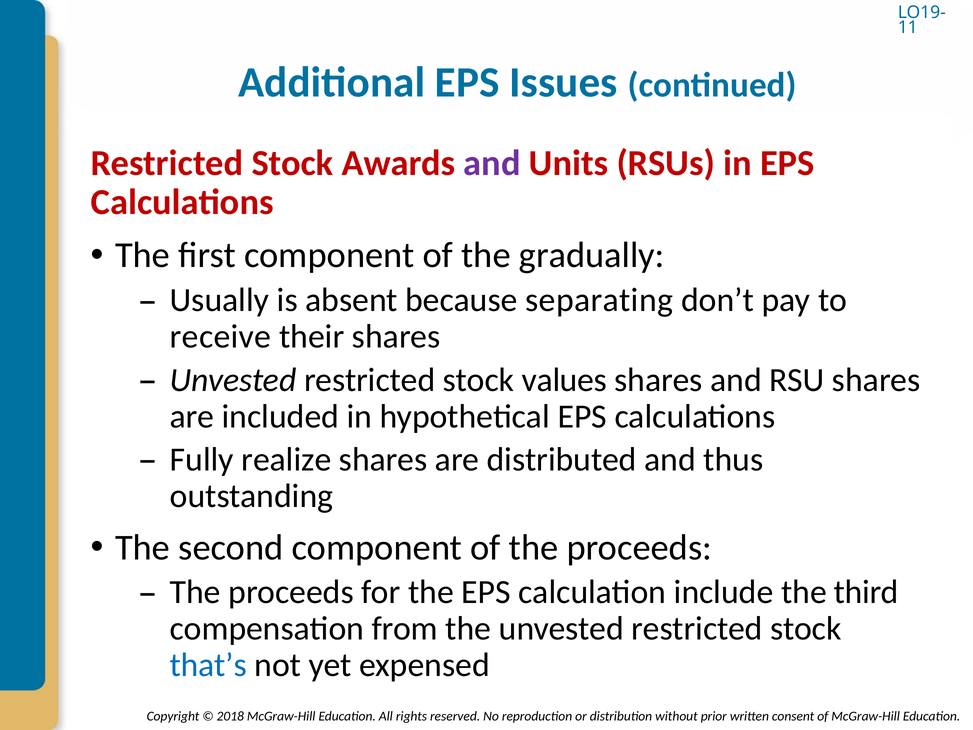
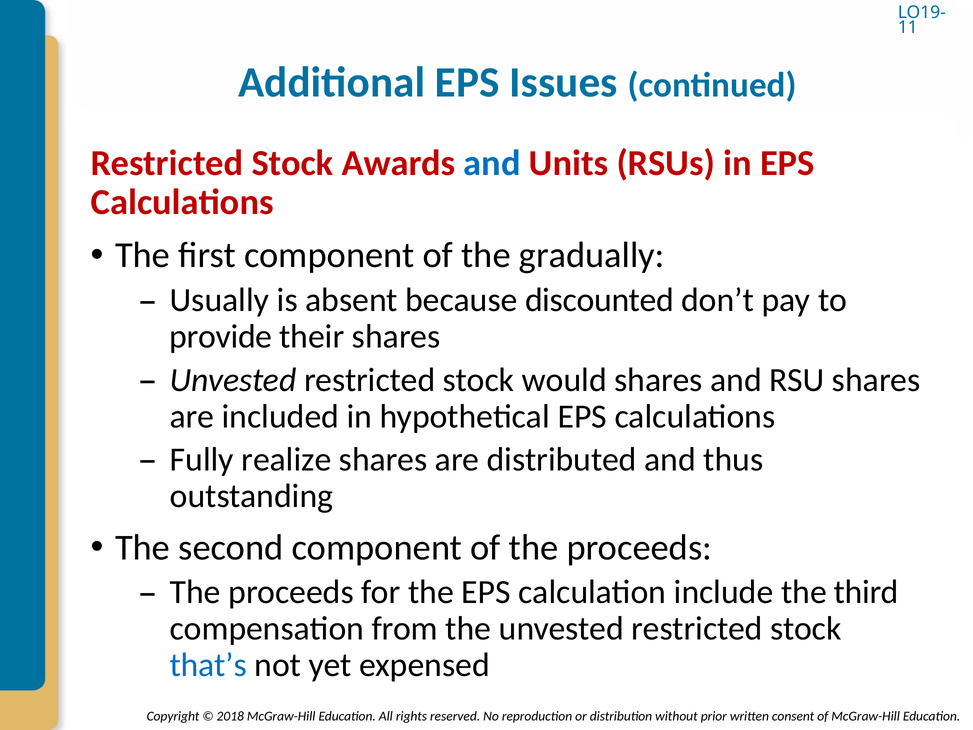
and colour: purple -> blue (492, 163)
separating: separating -> discounted (600, 300)
receive: receive -> provide (221, 337)
values: values -> would (564, 380)
